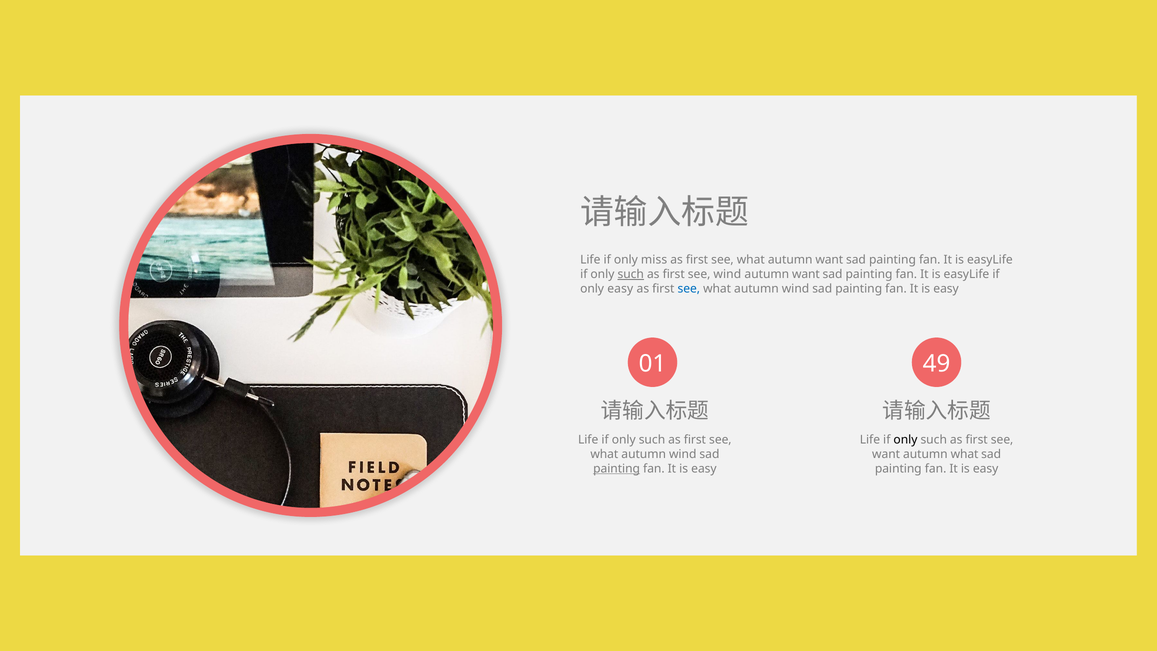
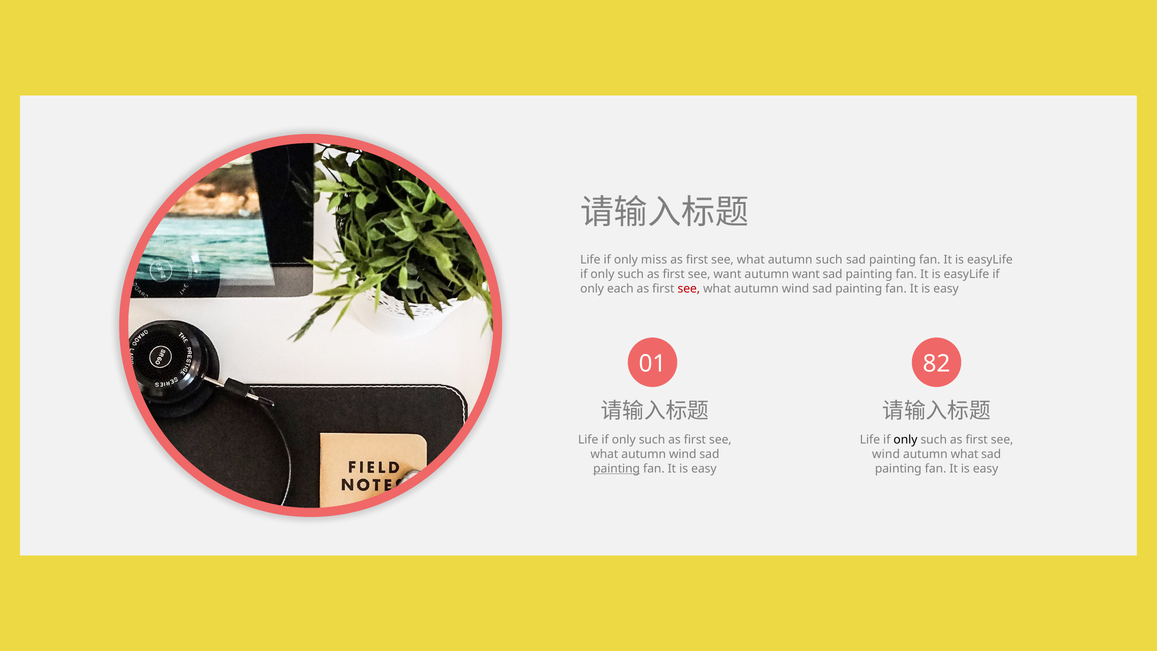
what autumn want: want -> such (829, 260)
such underline: present -> none (631, 274)
see wind: wind -> want (727, 274)
only easy: easy -> each (620, 289)
see colour: blue -> red (689, 289)
49: 49 -> 82 (937, 364)
want: want -> wind (886, 454)
